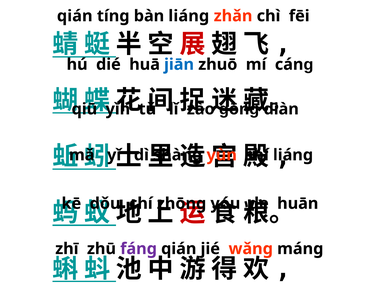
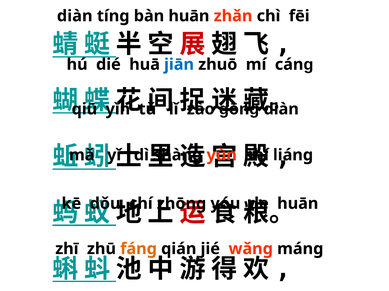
qián: qián -> diàn (75, 16)
bàn liánɡ: liánɡ -> huān (189, 16)
fánɡ colour: purple -> orange (139, 249)
